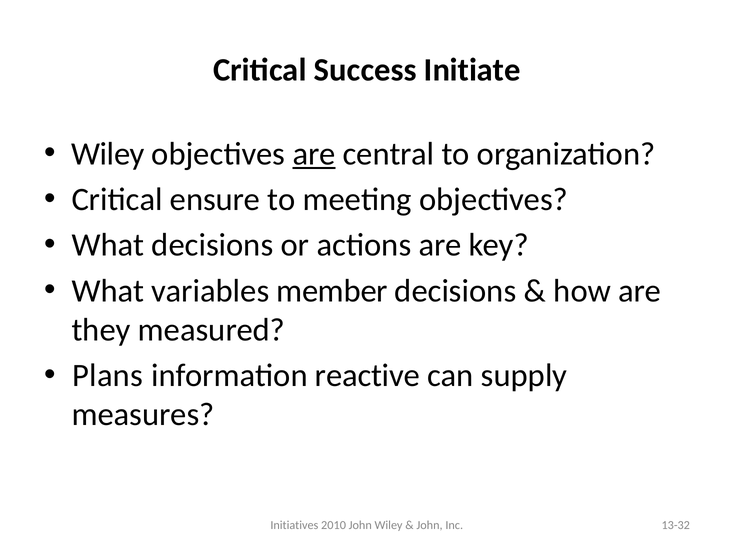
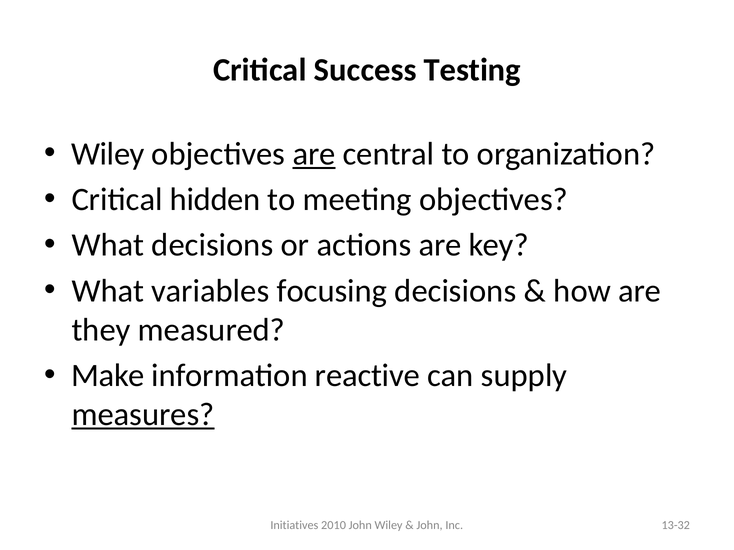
Initiate: Initiate -> Testing (472, 70)
ensure: ensure -> hidden (215, 200)
member: member -> focusing (332, 291)
Plans: Plans -> Make (108, 376)
measures underline: none -> present (143, 415)
